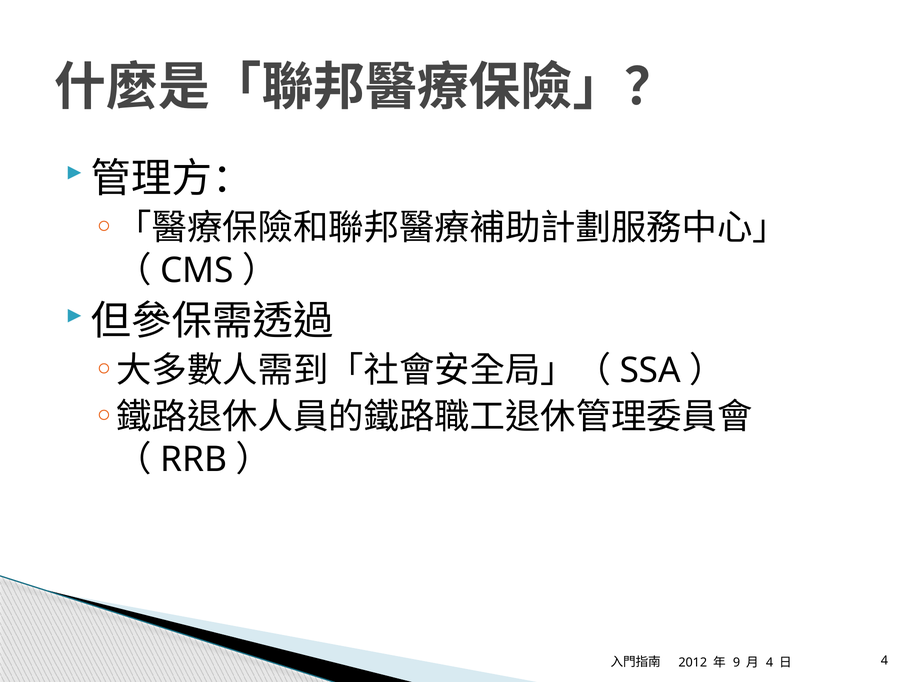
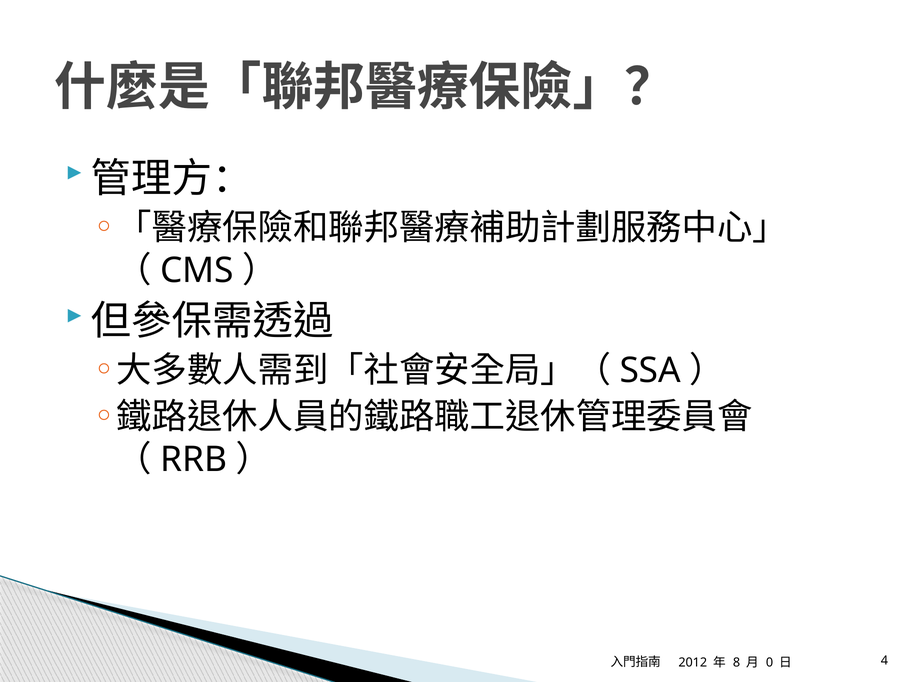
9: 9 -> 8 (737, 663)
4: 4 -> 0 (770, 663)
